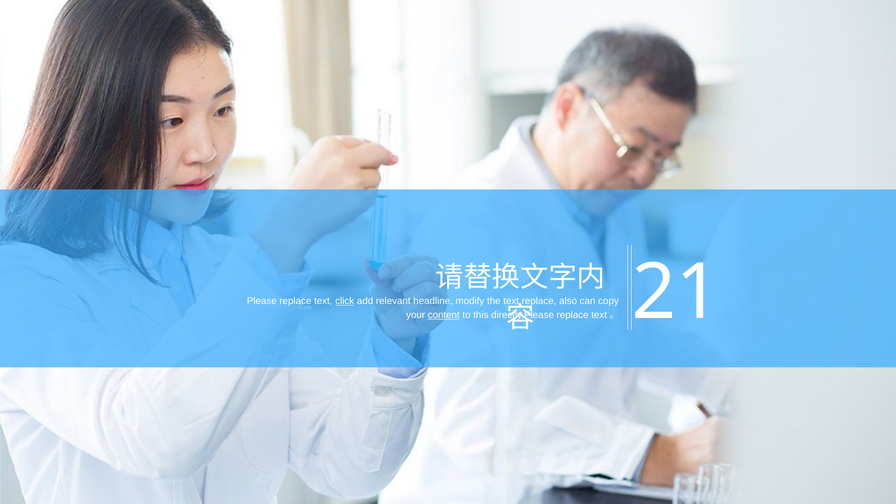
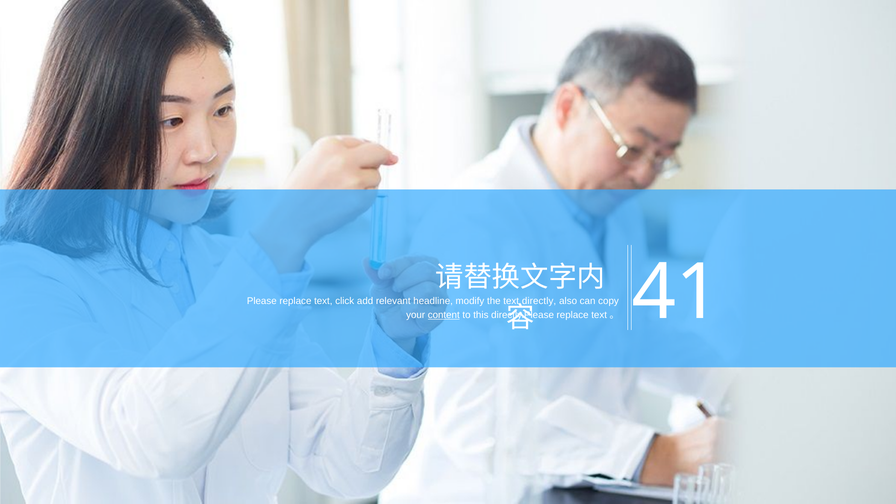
click underline: present -> none (345, 301)
text replace: replace -> directly (539, 301)
21: 21 -> 41 (676, 292)
